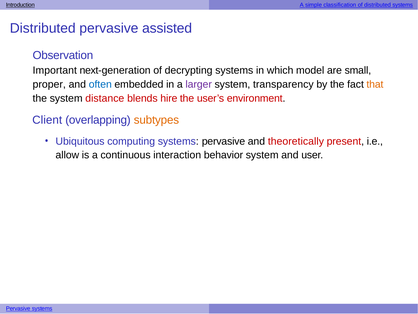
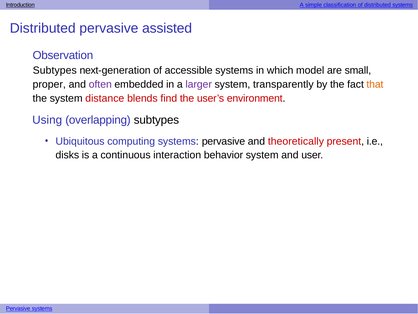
Important: Important -> Subtypes (55, 70)
decrypting: decrypting -> accessible (189, 70)
often colour: blue -> purple (100, 84)
transparency: transparency -> transparently (283, 84)
hire: hire -> find (169, 98)
Client: Client -> Using (47, 120)
subtypes colour: orange -> black (156, 120)
allow: allow -> disks (67, 155)
